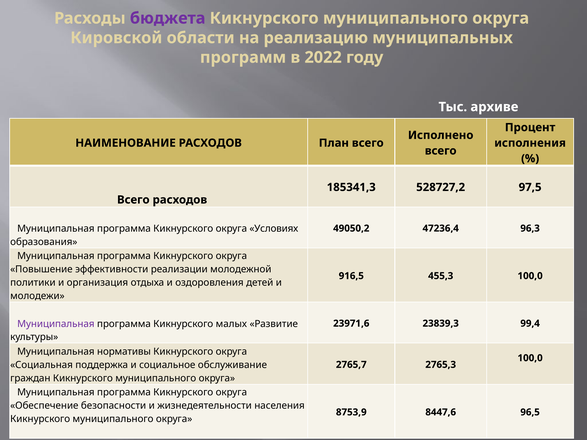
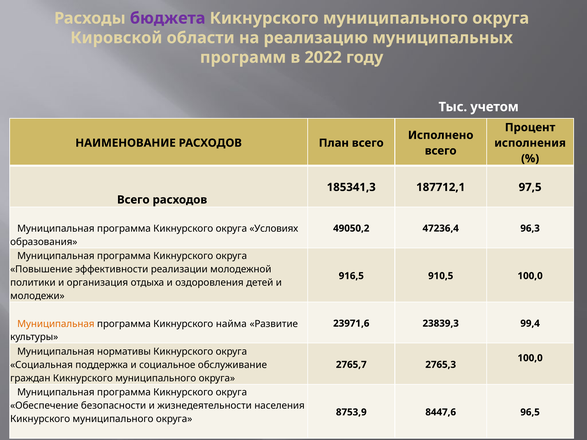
архиве: архиве -> учетом (494, 107)
528727,2: 528727,2 -> 187712,1 (441, 187)
455,3: 455,3 -> 910,5 (441, 276)
Муниципальная colour: purple -> orange (56, 324)
малых: малых -> найма (231, 324)
